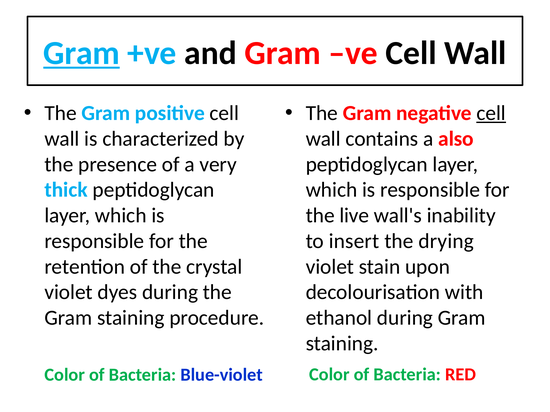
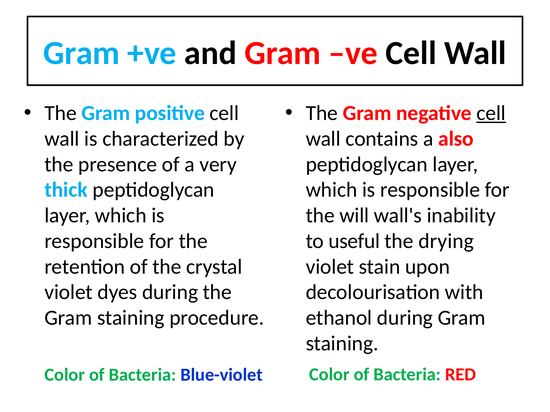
Gram underline: present -> none (82, 53)
live: live -> will (354, 216)
insert: insert -> useful (354, 241)
